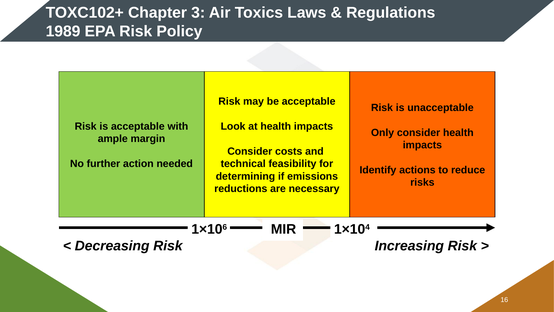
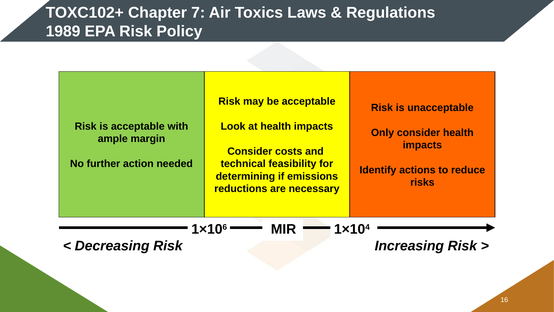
3: 3 -> 7 (198, 13)
